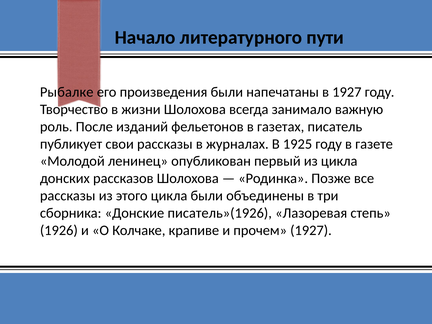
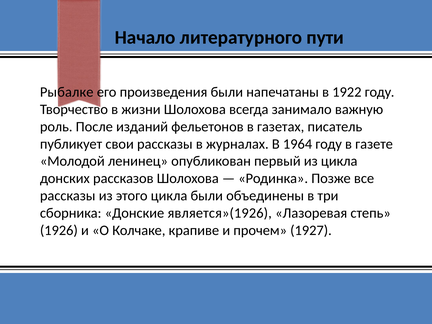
в 1927: 1927 -> 1922 (347, 92)
1925: 1925 -> 1964 (298, 144)
писатель»(1926: писатель»(1926 -> является»(1926 (220, 213)
